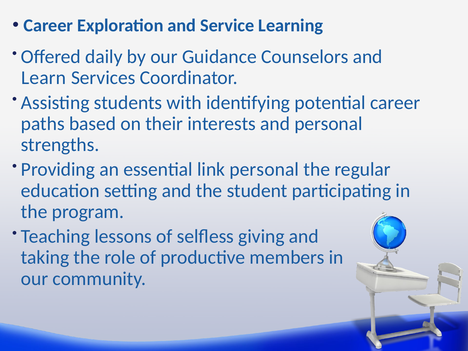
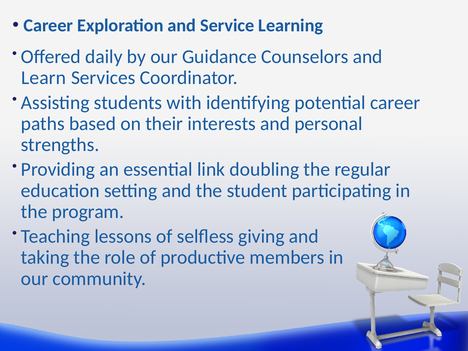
link personal: personal -> doubling (264, 170)
